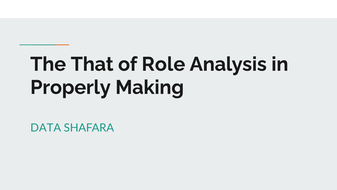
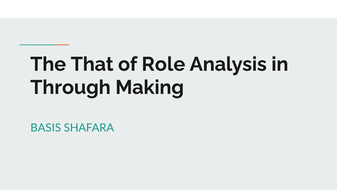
Properly: Properly -> Through (70, 87)
DATA: DATA -> BASIS (46, 128)
